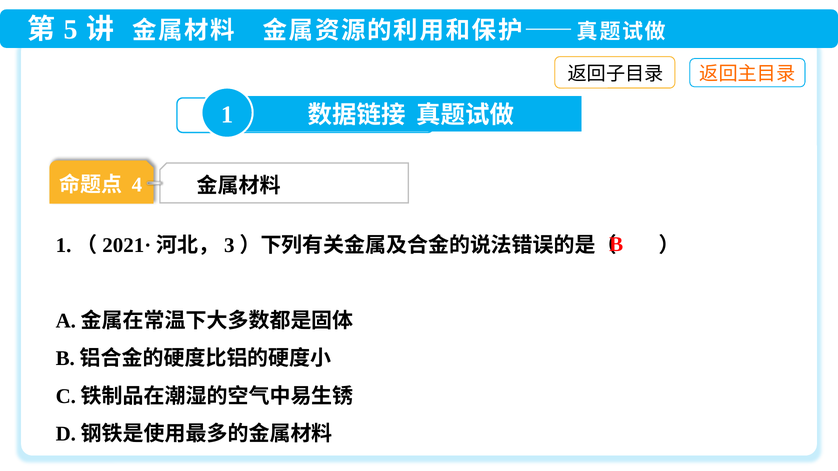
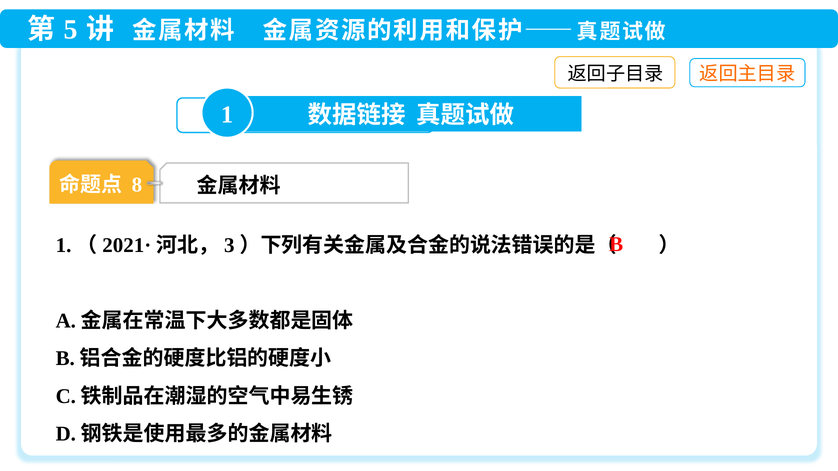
4: 4 -> 8 (137, 185)
